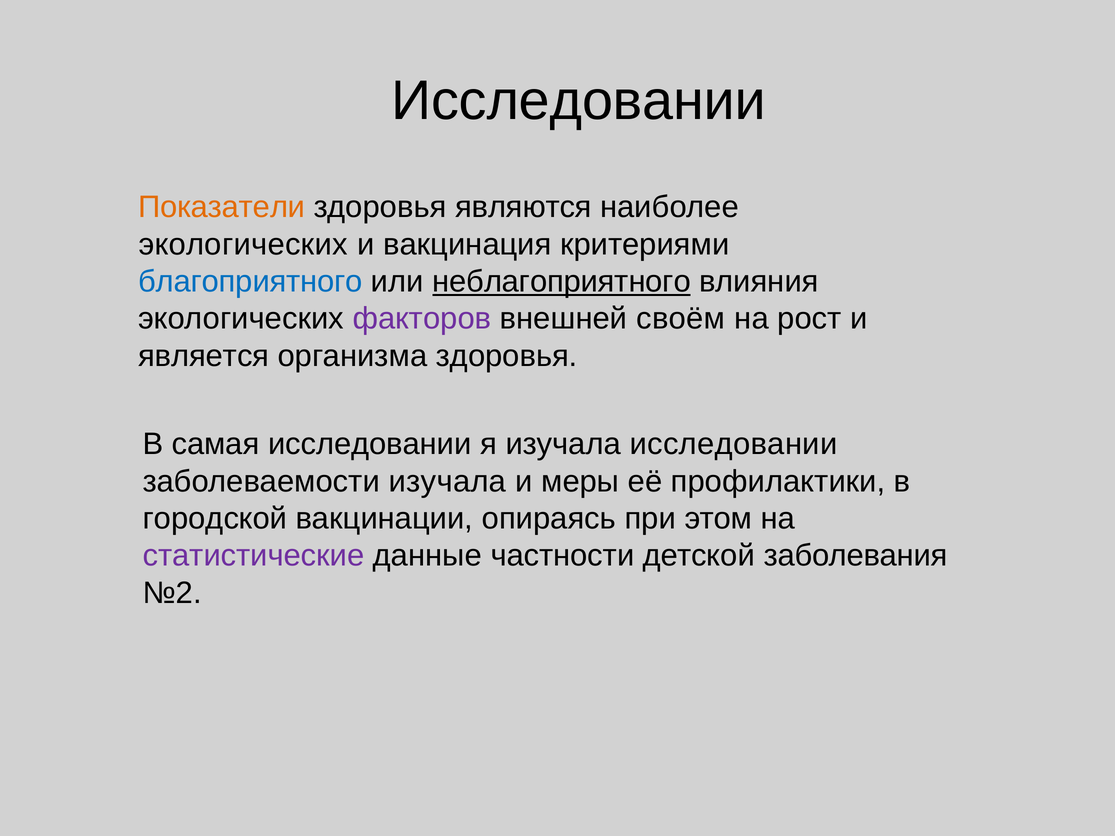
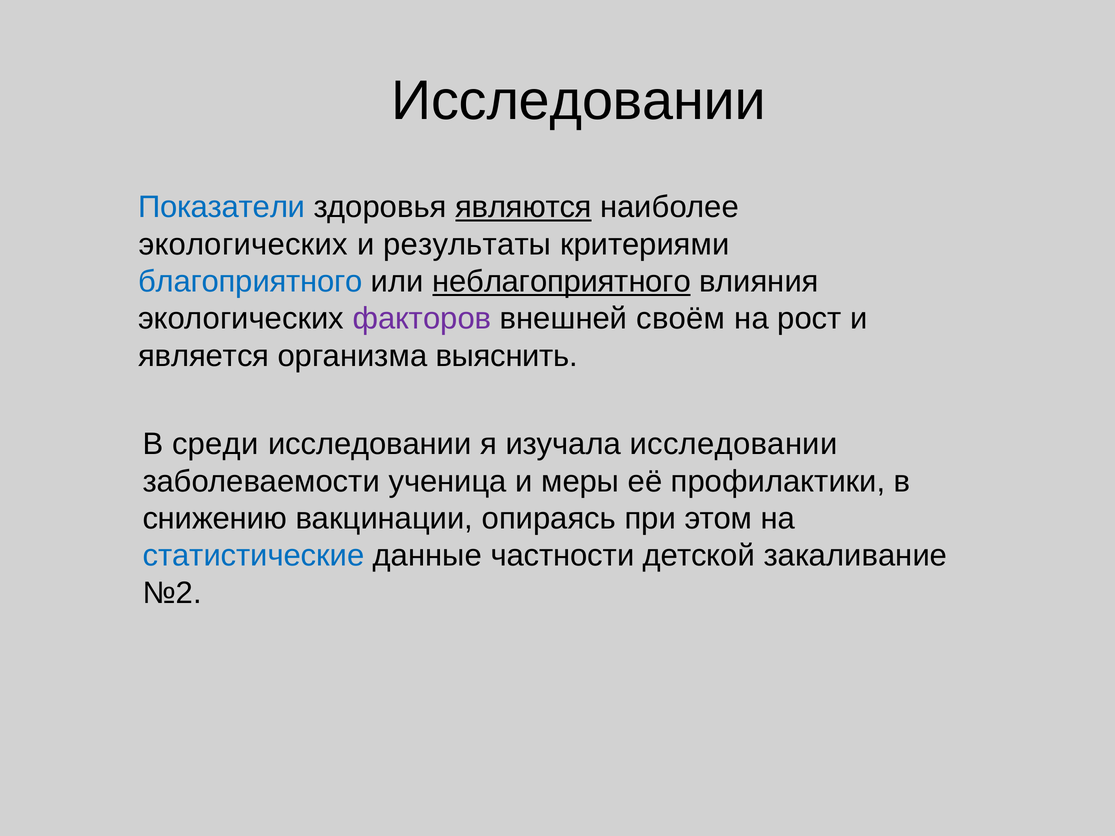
Показатели colour: orange -> blue (222, 207)
являются underline: none -> present (523, 207)
вакцинация: вакцинация -> результаты (467, 244)
организма здоровья: здоровья -> выяснить (507, 356)
самая: самая -> среди (215, 444)
заболеваемости изучала: изучала -> ученица (448, 482)
городской: городской -> снижению (215, 519)
статистические colour: purple -> blue (253, 556)
заболевания: заболевания -> закаливание (855, 556)
